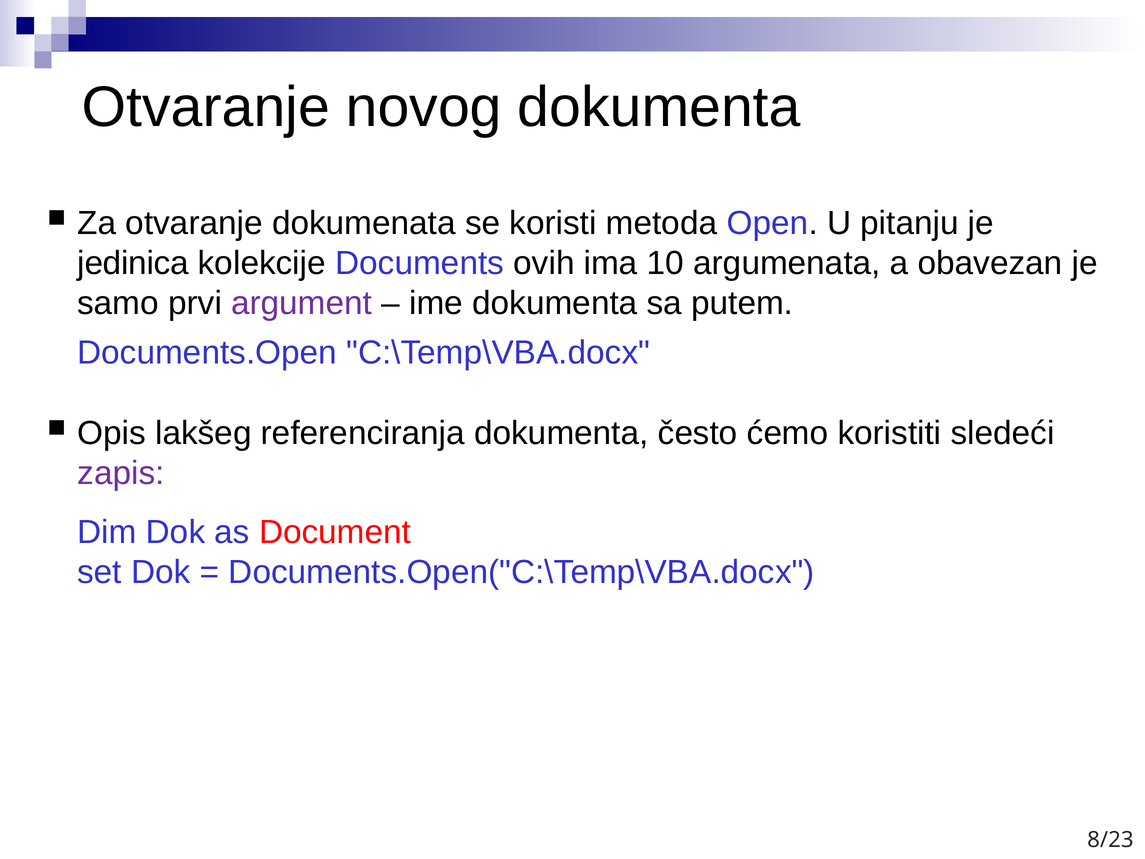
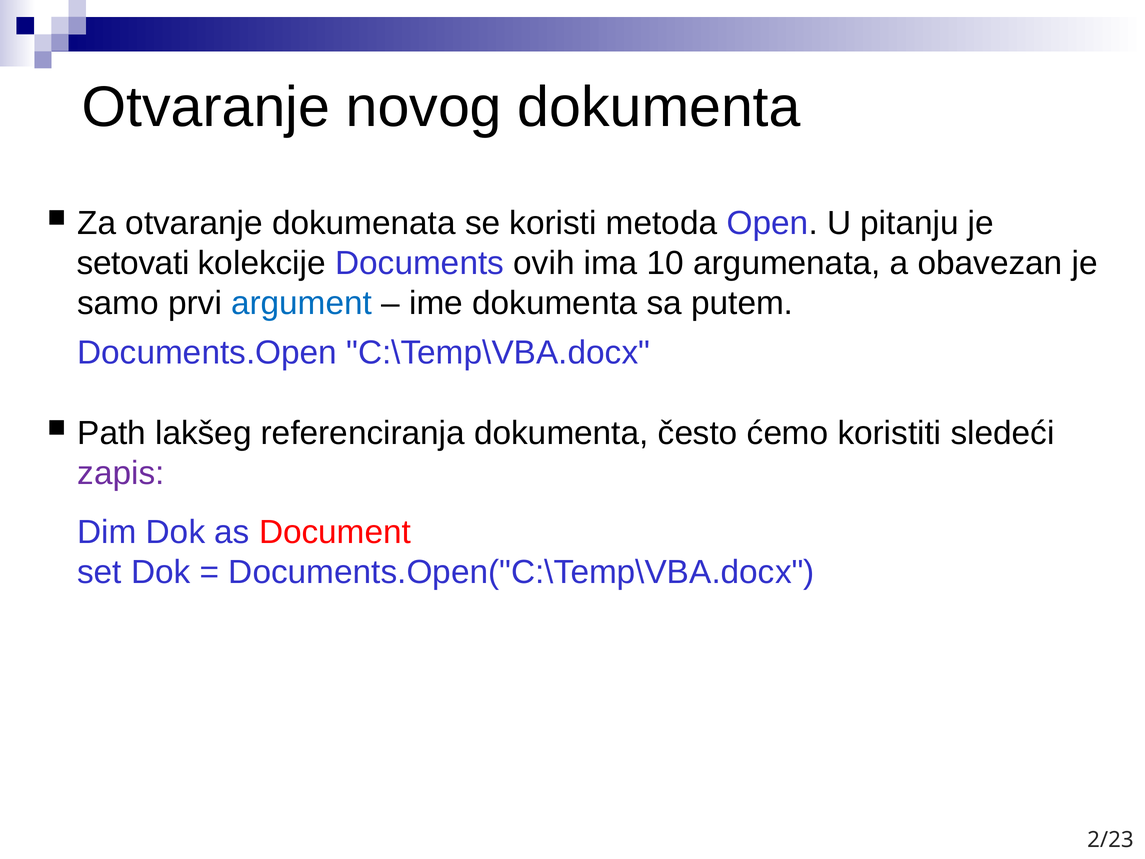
jedinica: jedinica -> setovati (133, 263)
argument colour: purple -> blue (302, 303)
Opis: Opis -> Path (112, 433)
8/23: 8/23 -> 2/23 (1110, 840)
